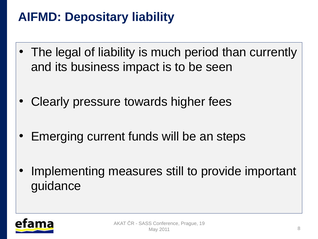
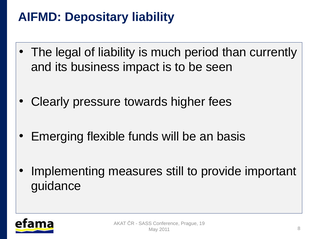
current: current -> flexible (106, 136)
steps: steps -> basis (231, 136)
